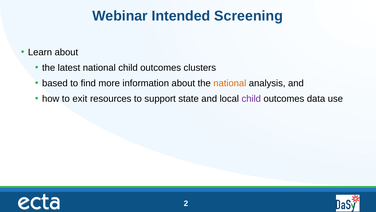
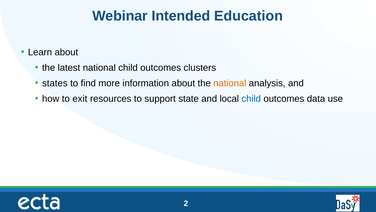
Screening: Screening -> Education (249, 16)
based: based -> states (55, 83)
child colour: purple -> blue (251, 99)
